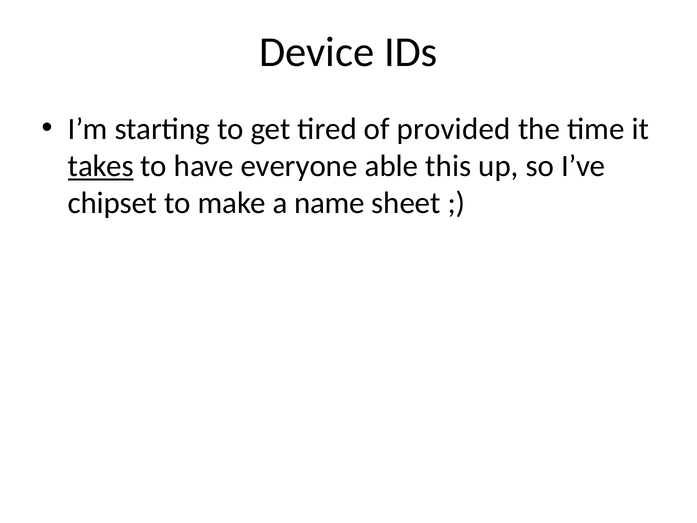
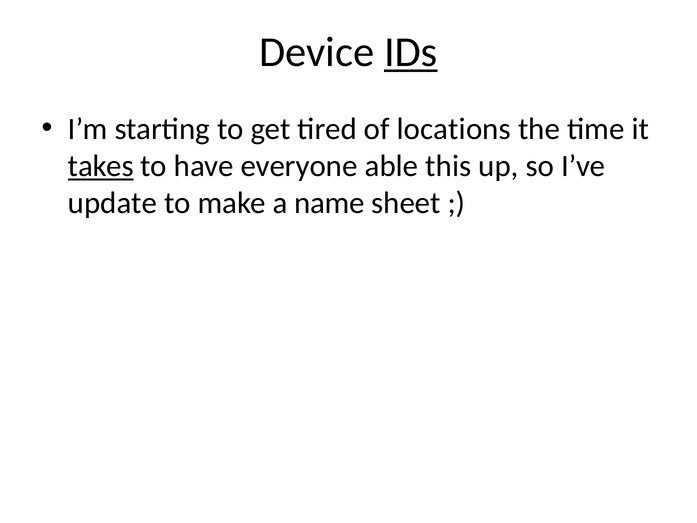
IDs underline: none -> present (411, 52)
provided: provided -> locations (454, 129)
chipset: chipset -> update (113, 203)
